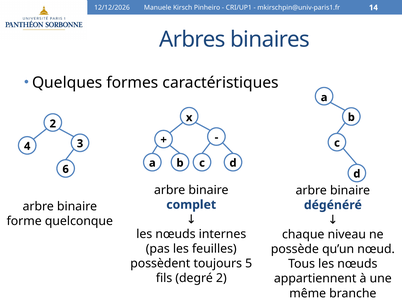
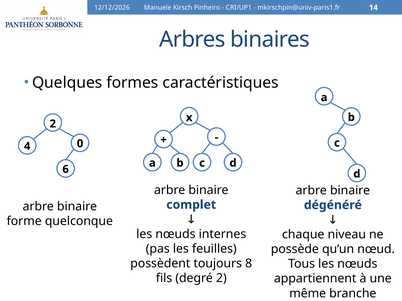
3: 3 -> 0 (80, 144)
5: 5 -> 8 (249, 264)
